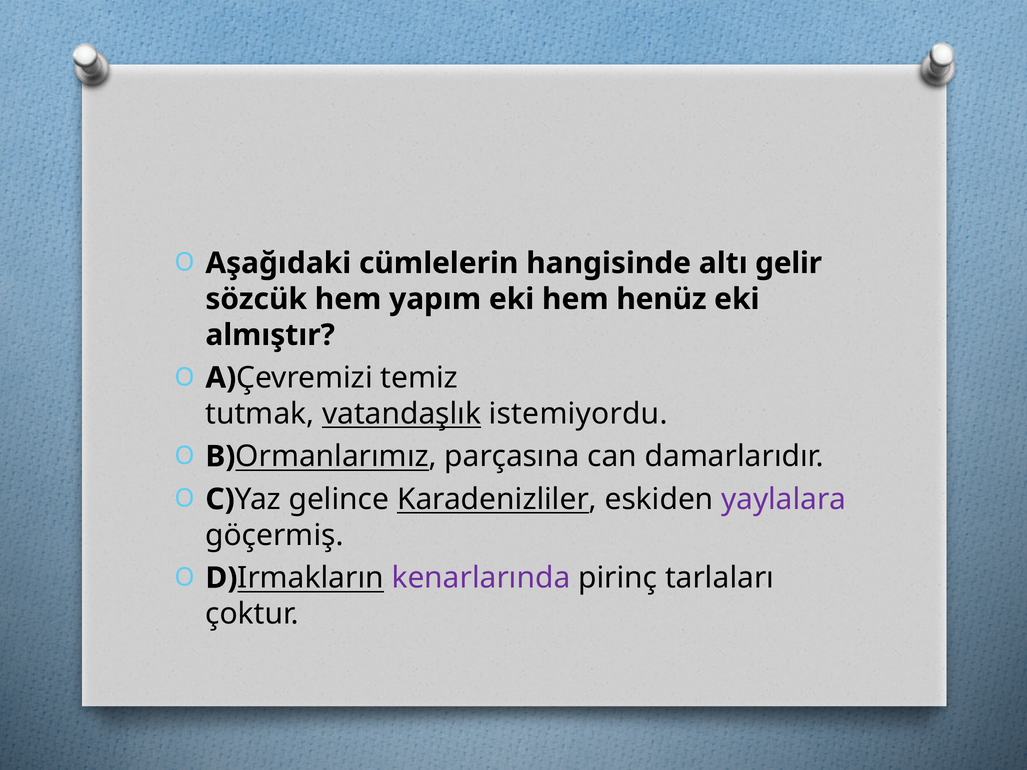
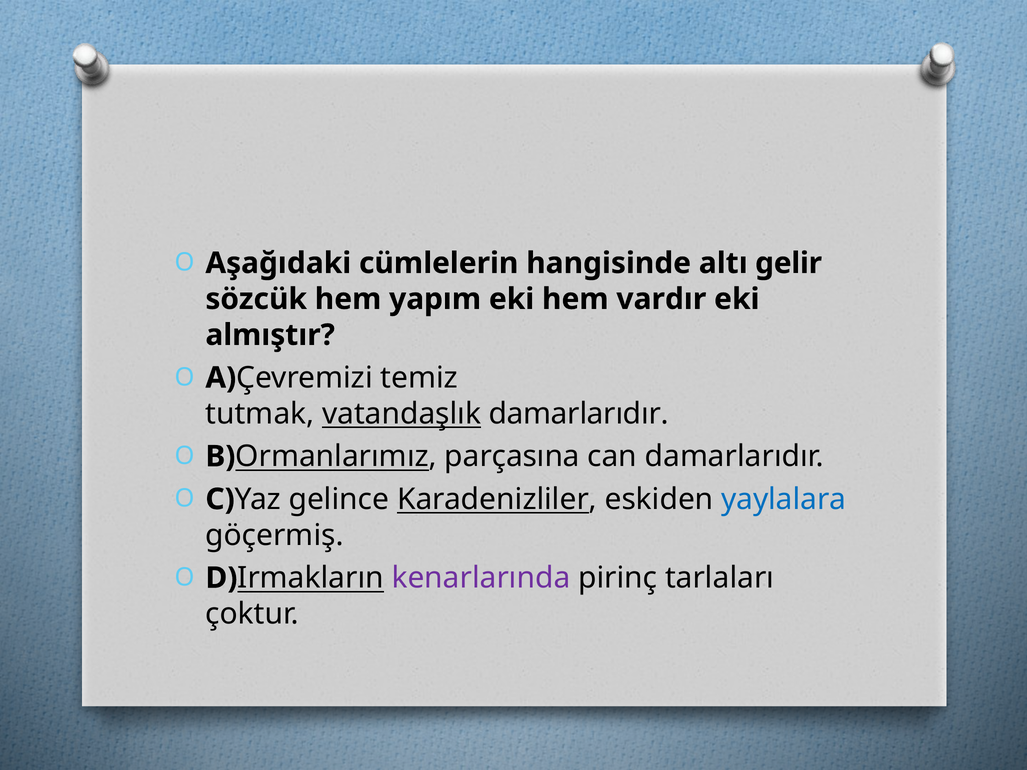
henüz: henüz -> vardır (661, 299)
vatandaşlık istemiyordu: istemiyordu -> damarlarıdır (579, 414)
yaylalara colour: purple -> blue (784, 499)
